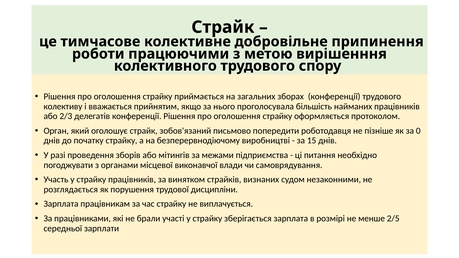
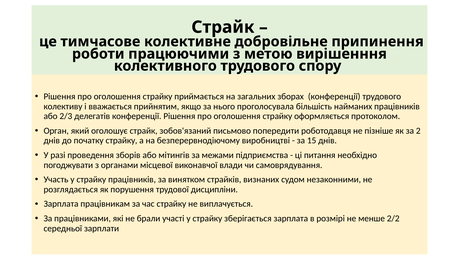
0: 0 -> 2 (418, 131)
2/5: 2/5 -> 2/2 (393, 219)
